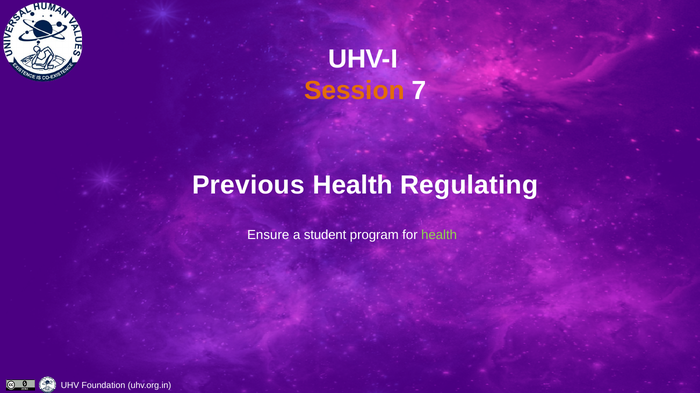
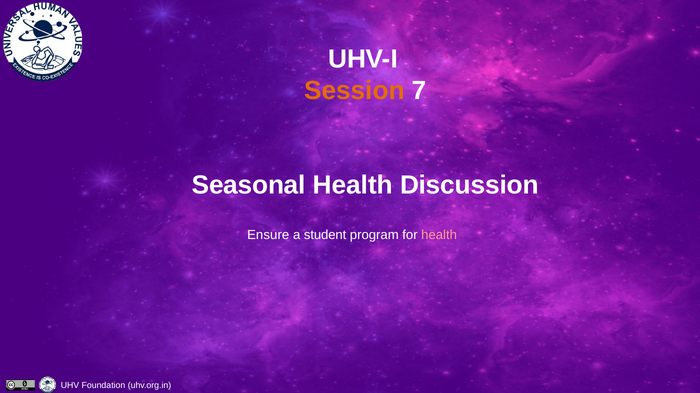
Previous: Previous -> Seasonal (249, 185)
Regulating: Regulating -> Discussion (469, 185)
health colour: light green -> pink (439, 235)
